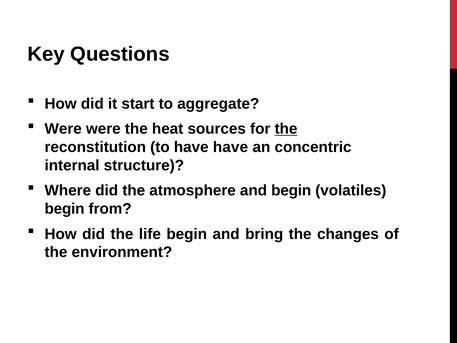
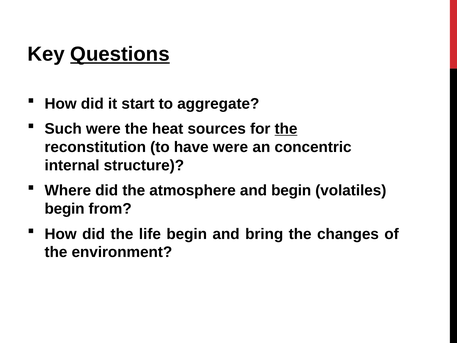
Questions underline: none -> present (120, 54)
Were: Were -> Such (63, 129)
have have: have -> were (230, 147)
